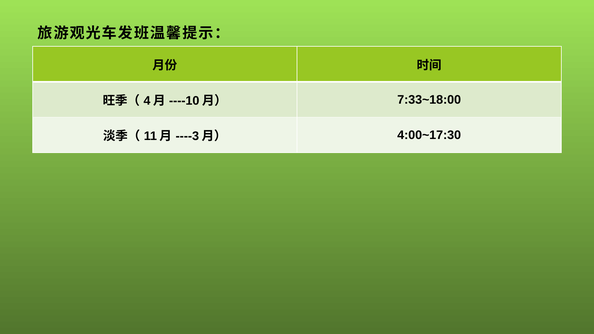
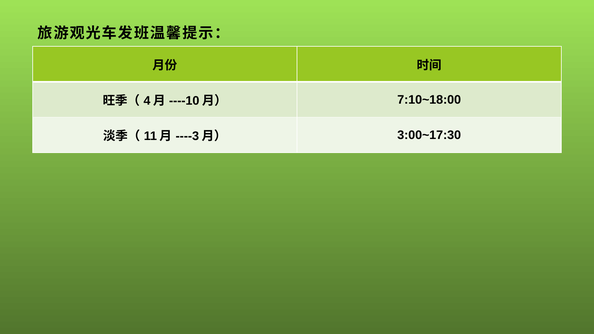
7:33~18:00: 7:33~18:00 -> 7:10~18:00 (429, 100)
4:00~17:30: 4:00~17:30 -> 3:00~17:30 (429, 135)
